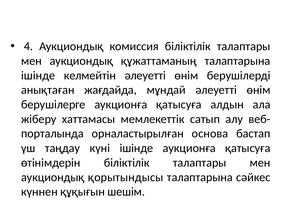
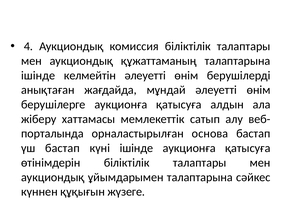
үш таңдау: таңдау -> бастап (62, 148)
қорытындысы: қорытындысы -> ұйымдарымен (126, 177)
шешім: шешім -> жүзеге (126, 192)
